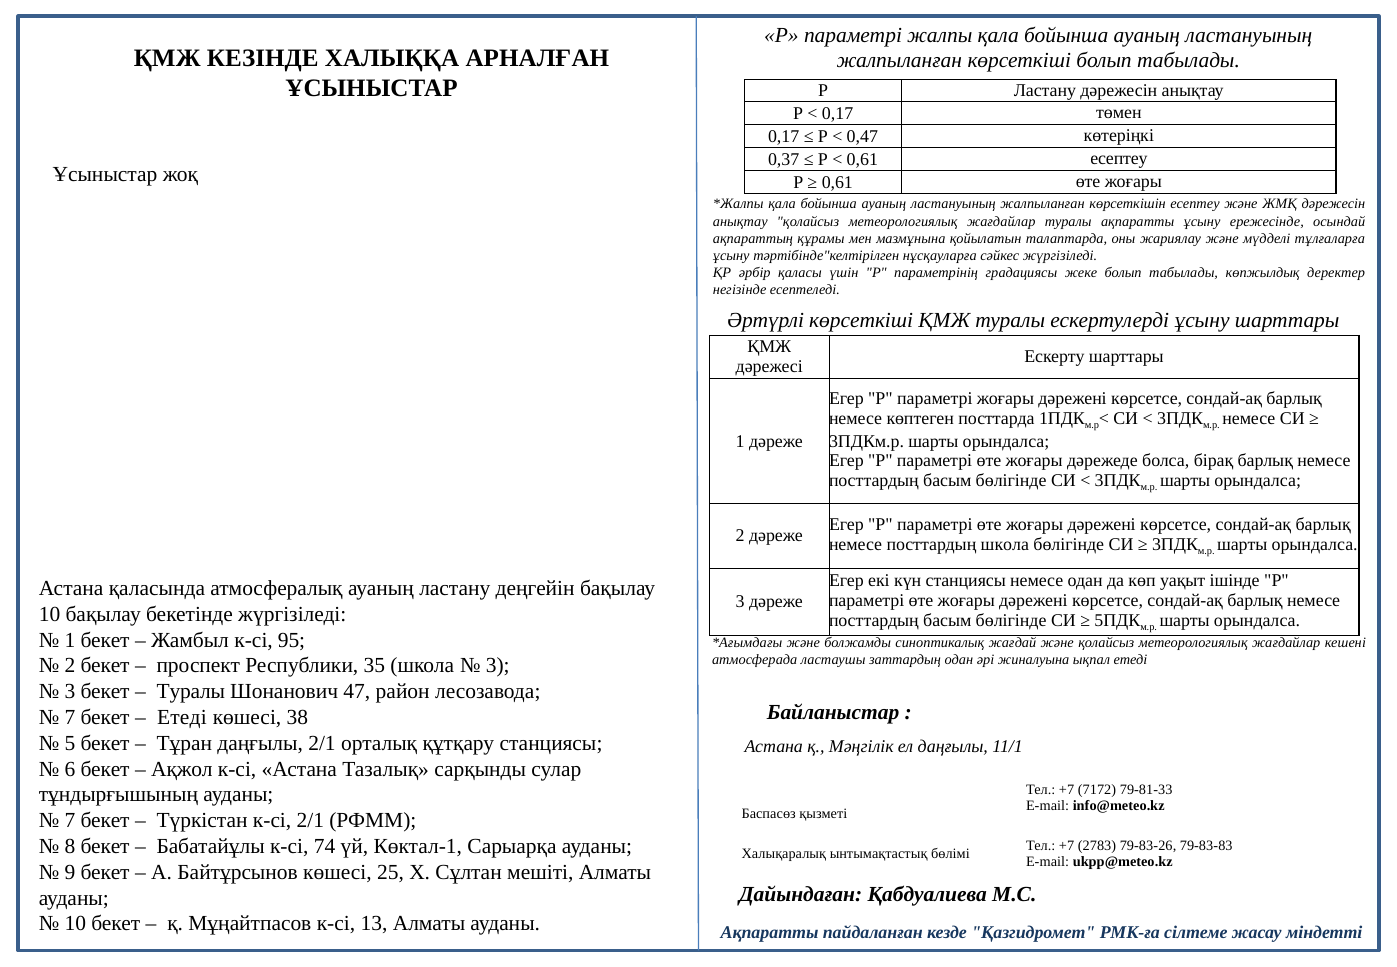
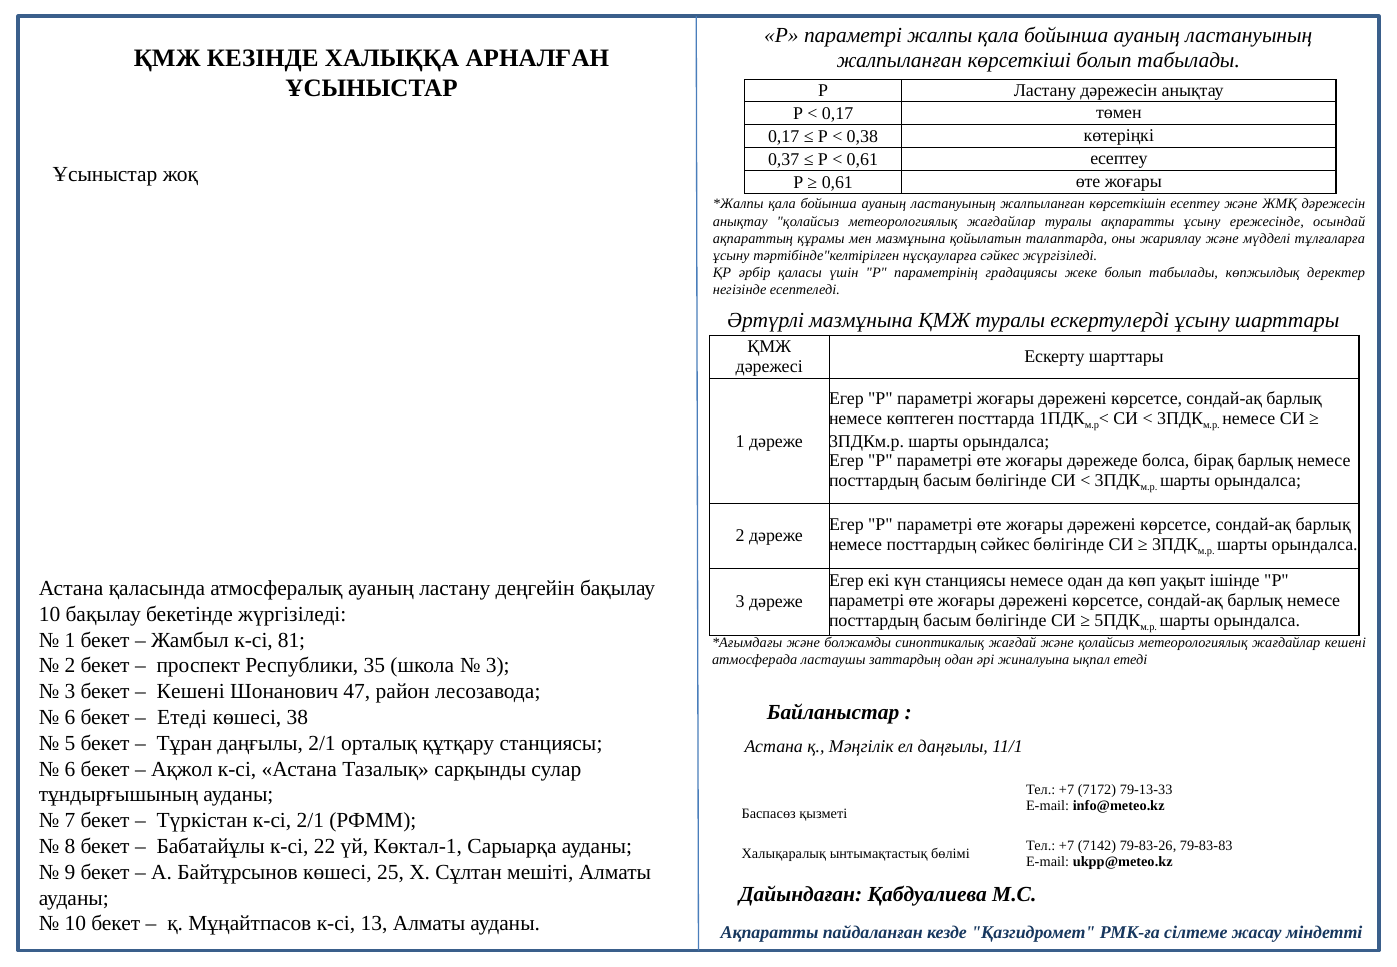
0,47: 0,47 -> 0,38 (862, 136)
Әртүрлі көрсеткіші: көрсеткіші -> мазмұнына (861, 320)
посттардың школа: школа -> сәйкес (1005, 544)
95: 95 -> 81 (291, 640)
Туралы: Туралы -> Кешені (191, 692)
7: 7 -> 6 (70, 718)
79-81-33: 79-81-33 -> 79-13-33 (1146, 790)
74: 74 -> 22 (325, 847)
2783: 2783 -> 7142 (1097, 846)
